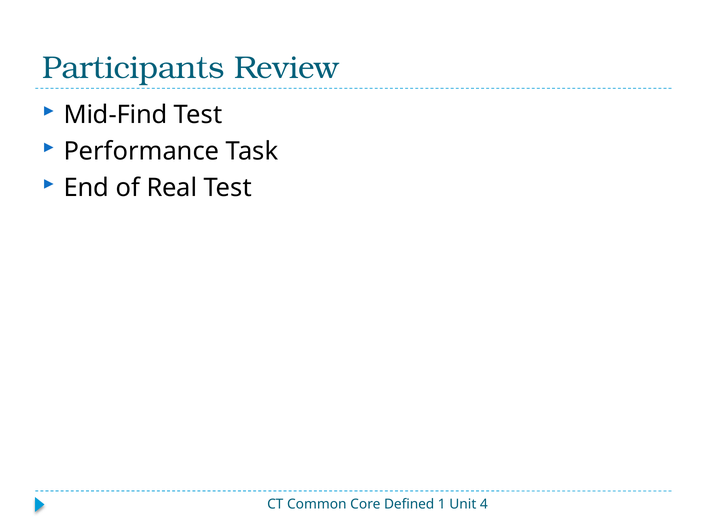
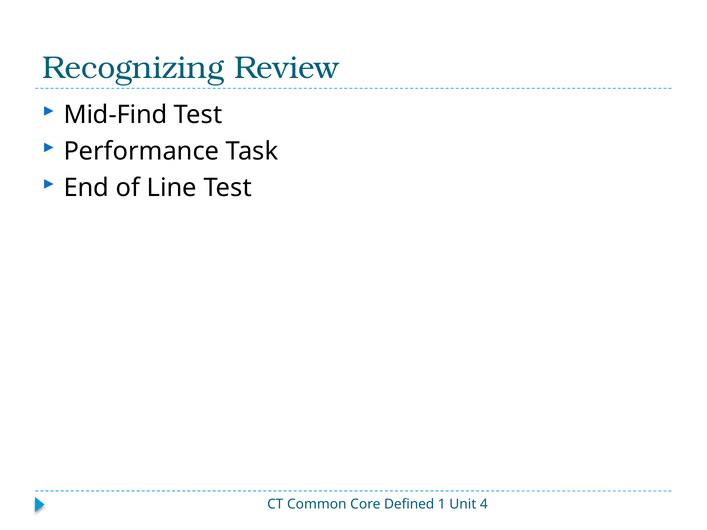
Participants: Participants -> Recognizing (133, 68)
Real: Real -> Line (172, 188)
